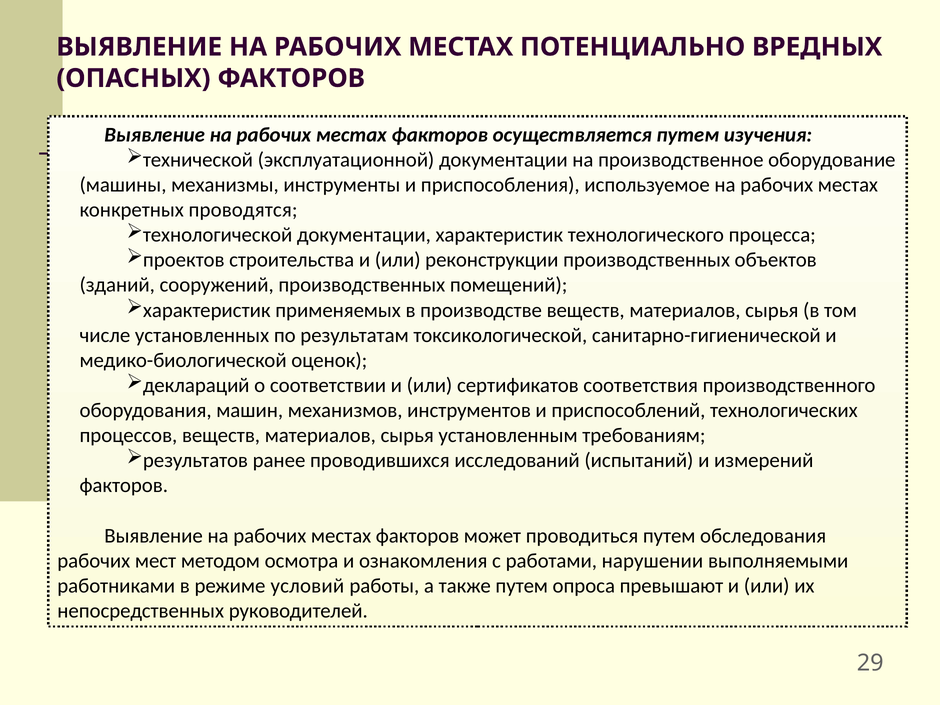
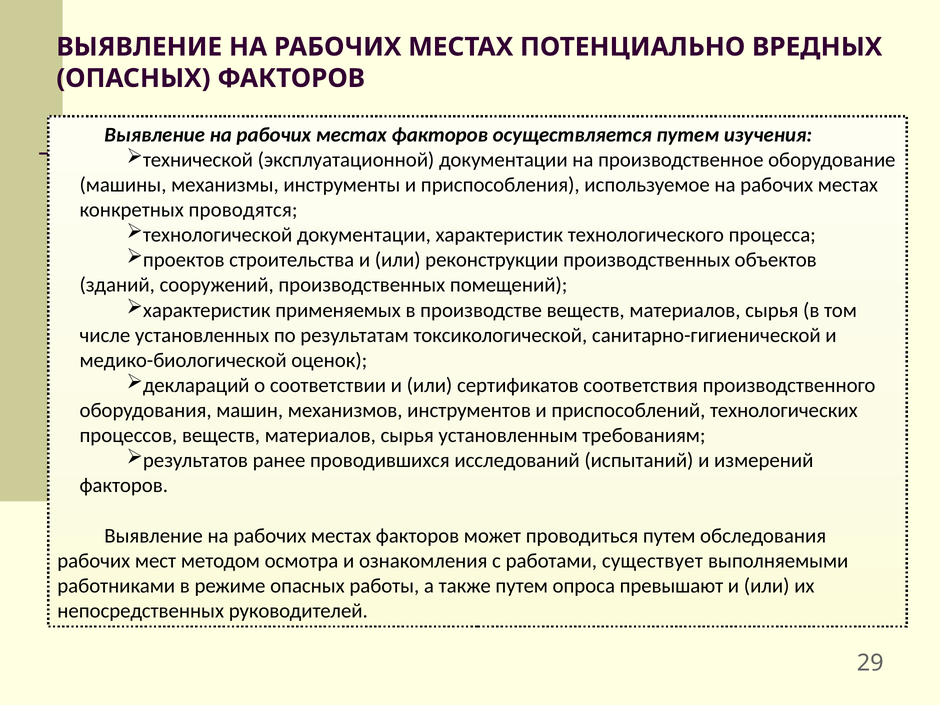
нарушении: нарушении -> существует (652, 561)
режиме условий: условий -> опасных (307, 586)
